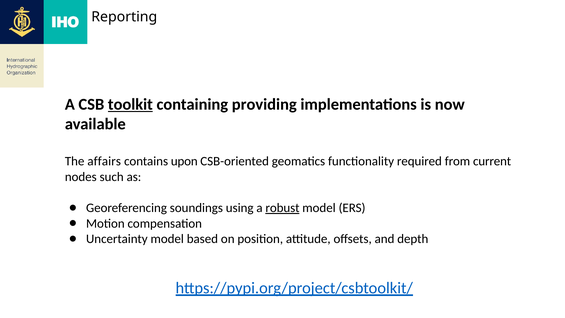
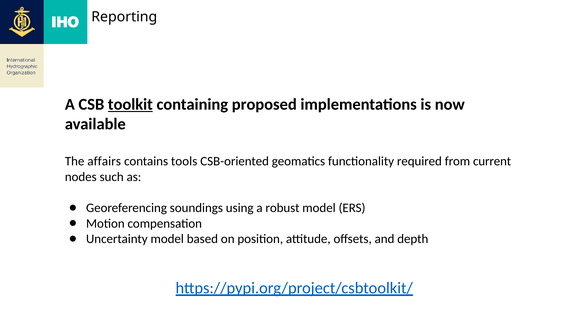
providing: providing -> proposed (264, 104)
upon: upon -> tools (184, 161)
robust underline: present -> none (282, 208)
